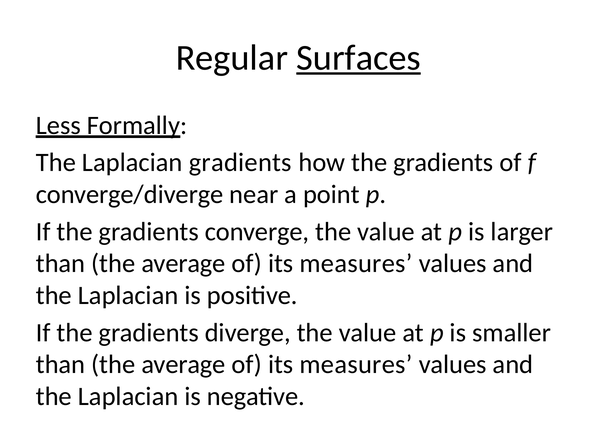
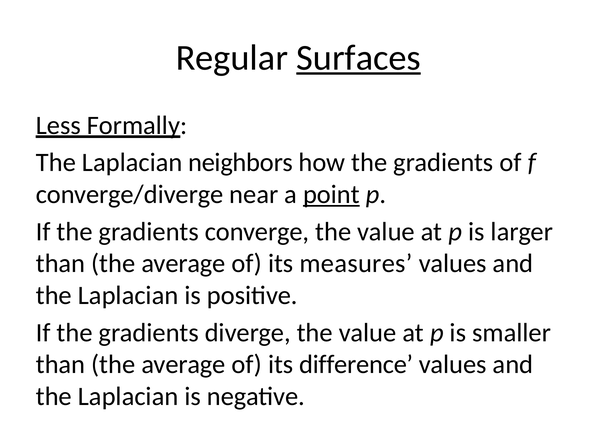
Laplacian gradients: gradients -> neighbors (241, 162)
point underline: none -> present (331, 194)
measures: measures -> difference (356, 364)
